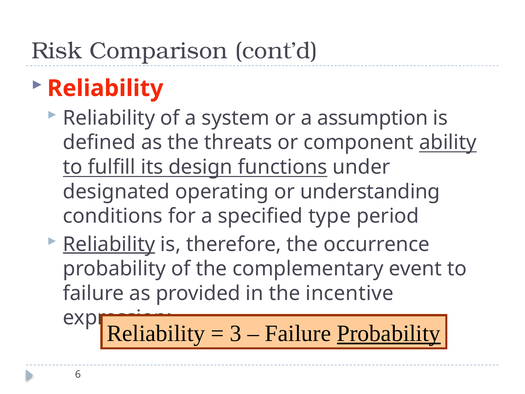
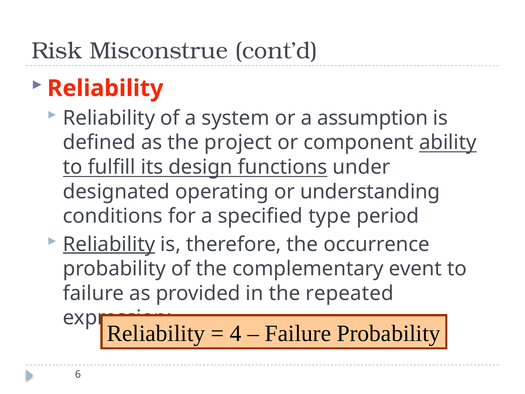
Comparison: Comparison -> Misconstrue (159, 51)
threats: threats -> project (238, 142)
incentive: incentive -> repeated (350, 293)
3: 3 -> 4 (236, 333)
Probability underline: present -> none (389, 333)
